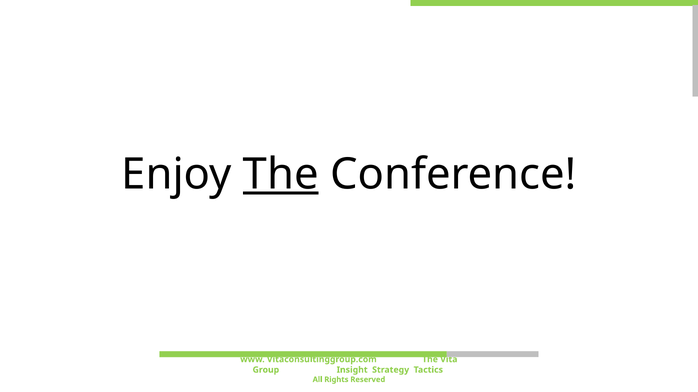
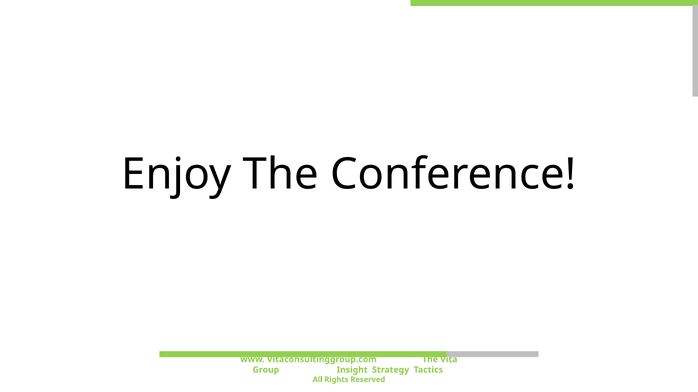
The underline: present -> none (281, 174)
